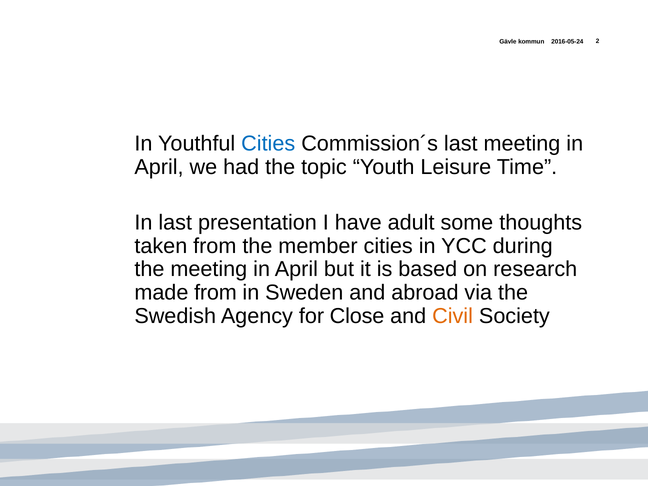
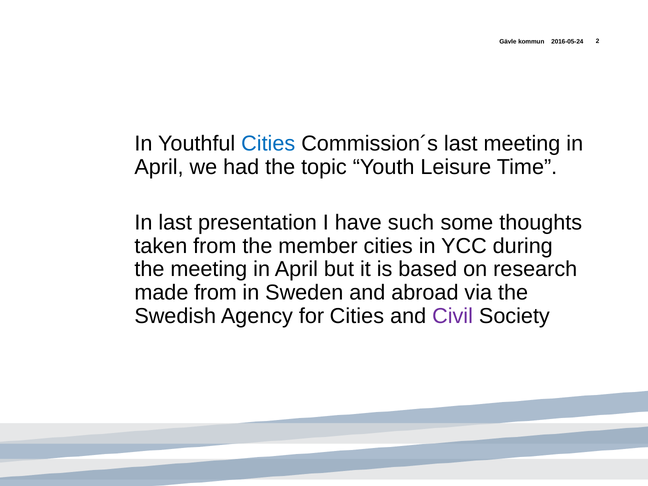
adult: adult -> such (411, 223)
for Close: Close -> Cities (357, 316)
Civil colour: orange -> purple (453, 316)
